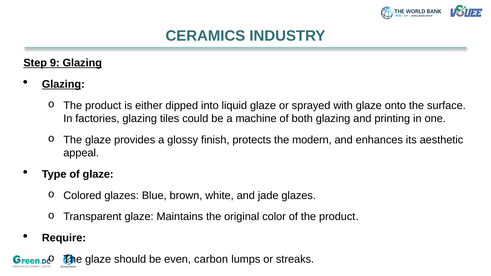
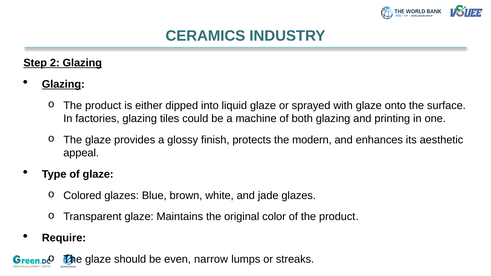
9: 9 -> 2 (55, 63)
carbon: carbon -> narrow (211, 259)
